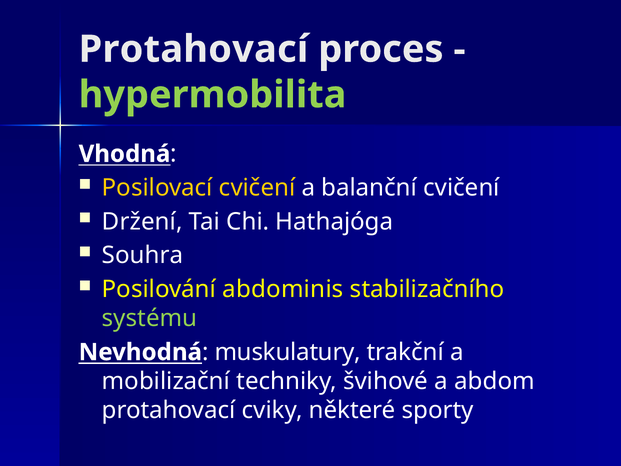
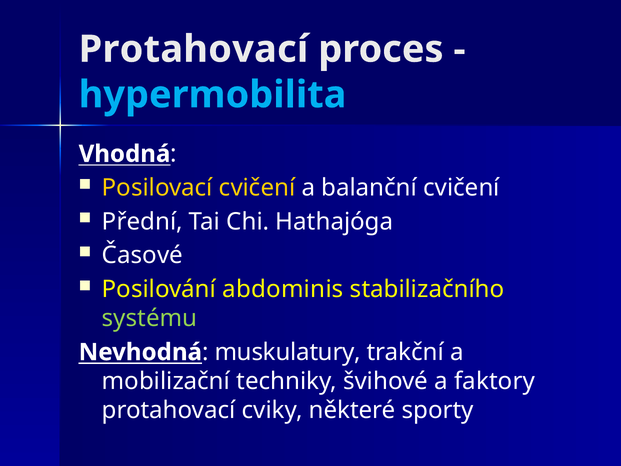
hypermobilita colour: light green -> light blue (213, 95)
Držení: Držení -> Přední (142, 222)
Souhra: Souhra -> Časové (143, 255)
abdom: abdom -> faktory (495, 381)
